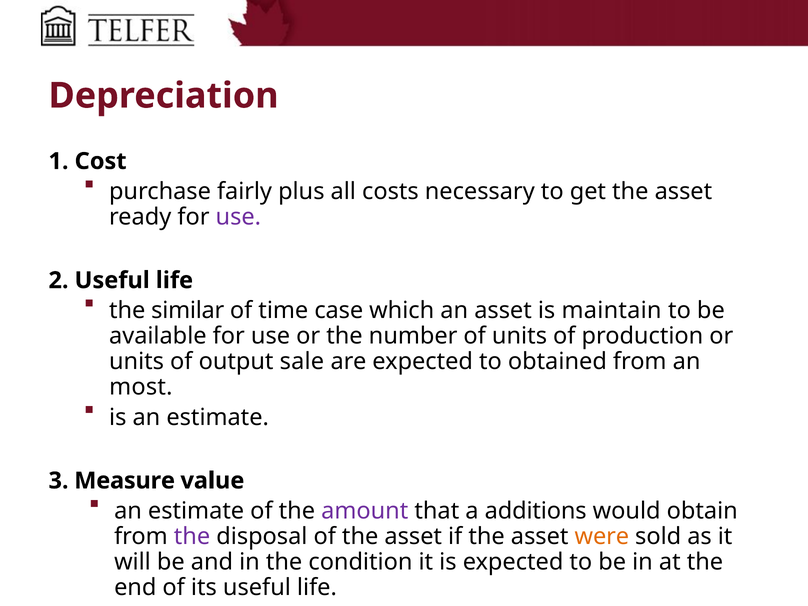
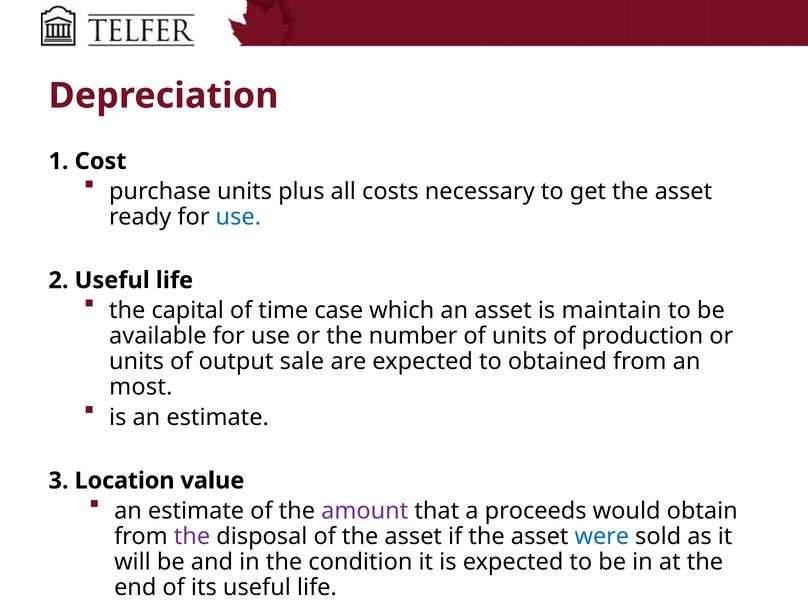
purchase fairly: fairly -> units (245, 192)
use colour: purple -> blue (238, 217)
similar: similar -> capital (188, 311)
Measure: Measure -> Location (125, 481)
additions: additions -> proceeds (536, 511)
were colour: orange -> blue (602, 536)
